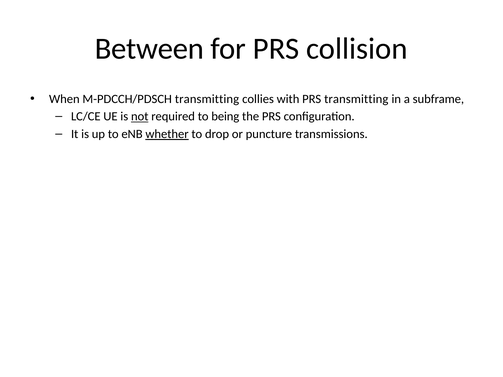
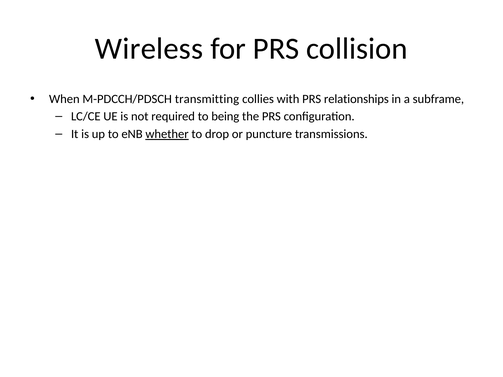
Between: Between -> Wireless (149, 49)
PRS transmitting: transmitting -> relationships (356, 99)
not underline: present -> none (140, 117)
